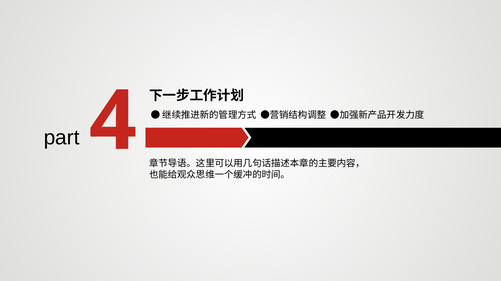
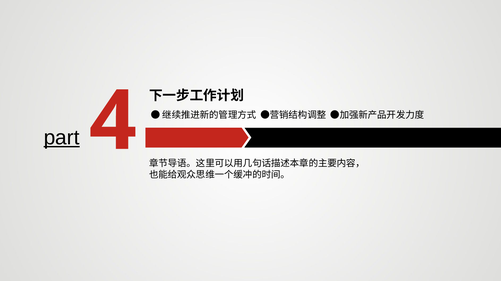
part underline: none -> present (62, 138)
